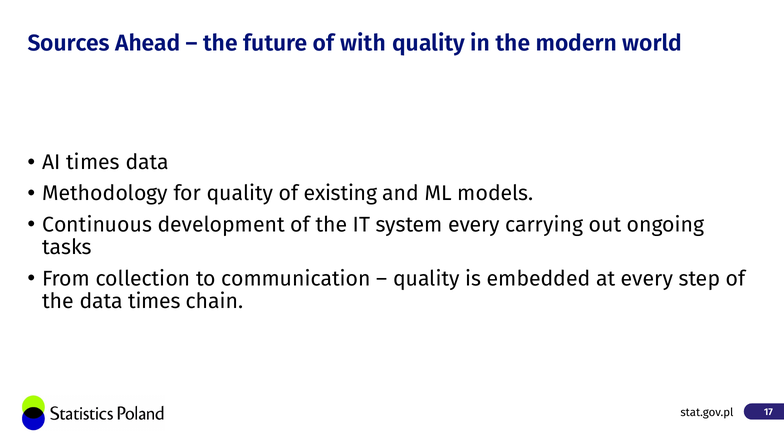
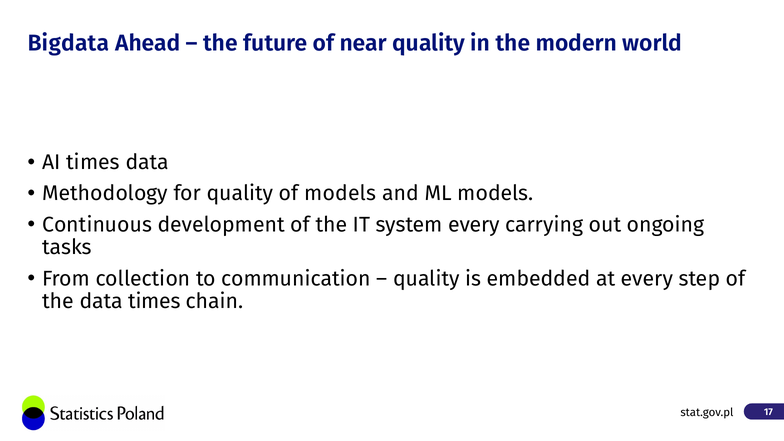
Sources: Sources -> Bigdata (68, 43)
with: with -> near (363, 43)
of existing: existing -> models (340, 193)
